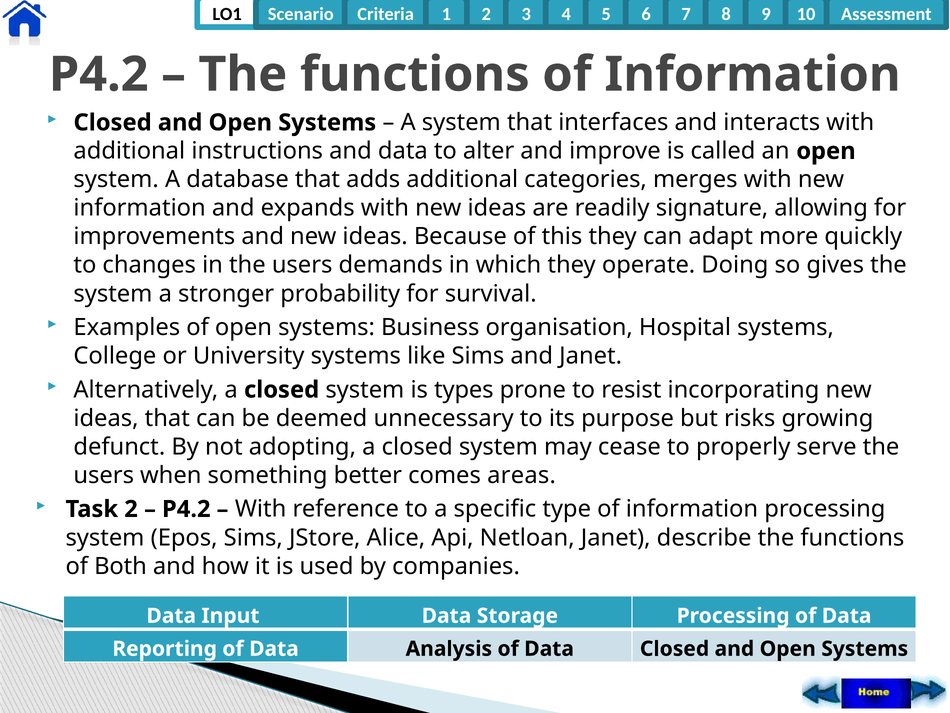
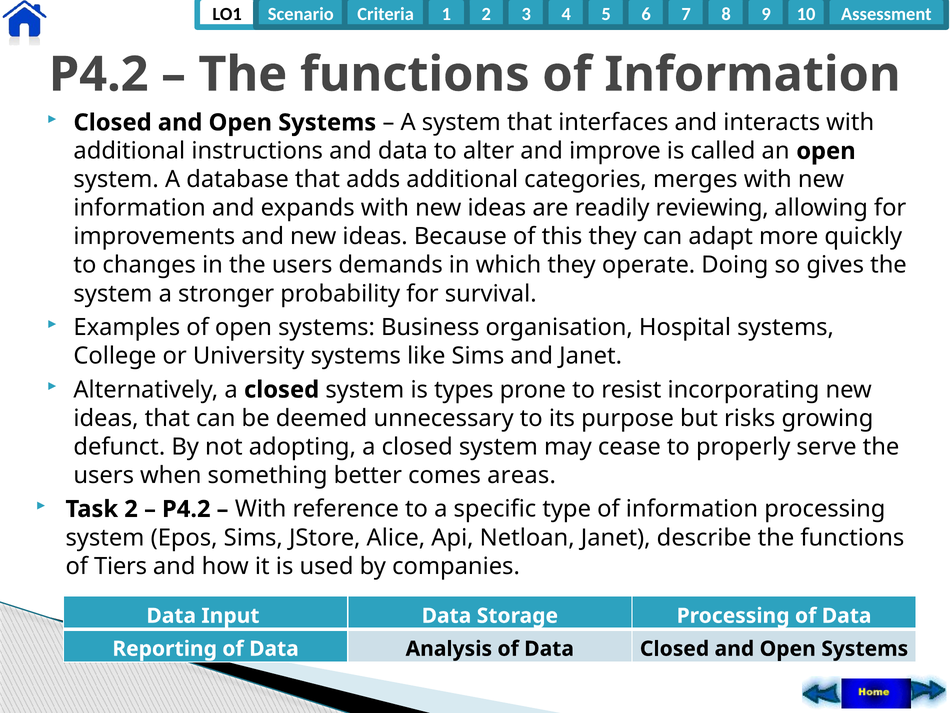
signature: signature -> reviewing (712, 208)
Both: Both -> Tiers (121, 566)
